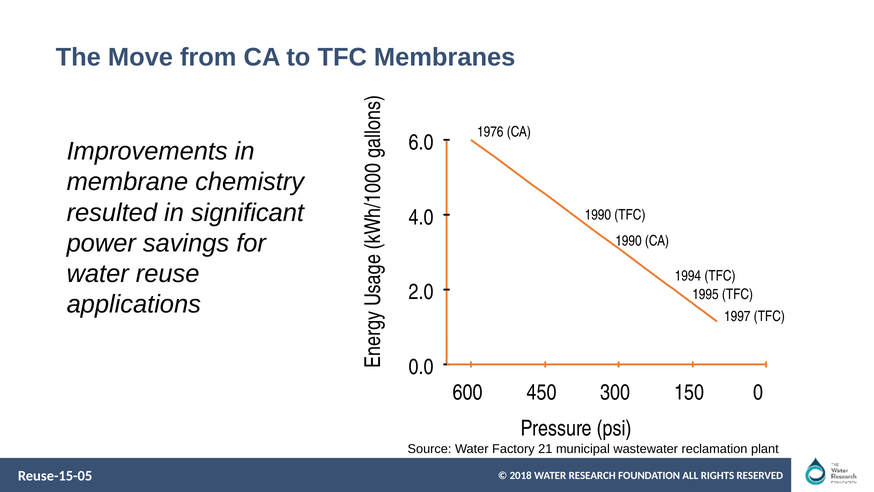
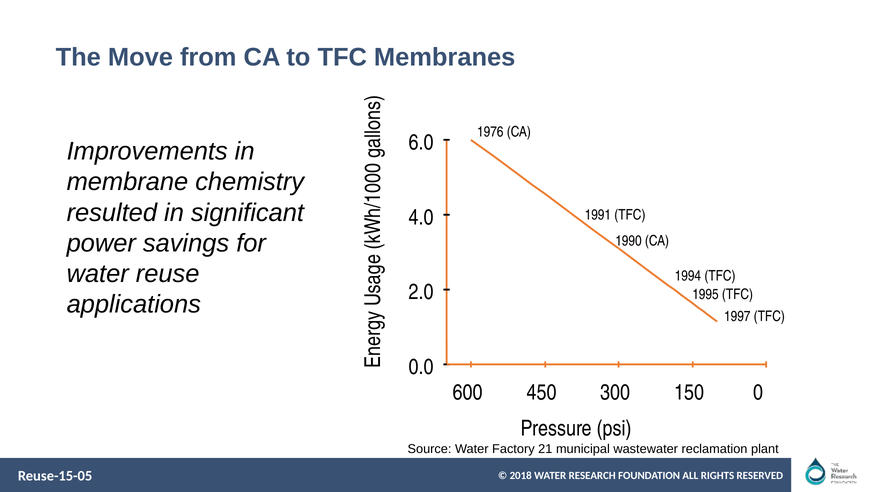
1990: 1990 -> 1991 (598, 215)
